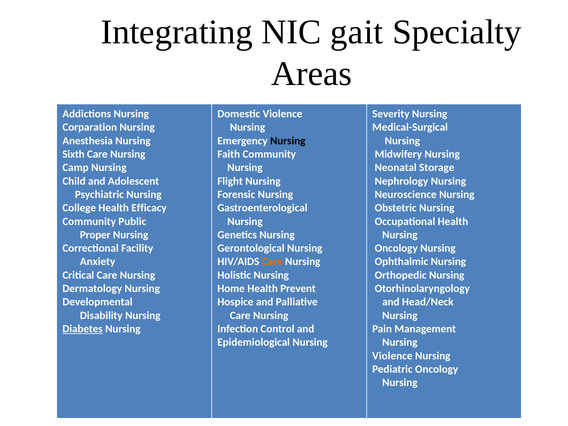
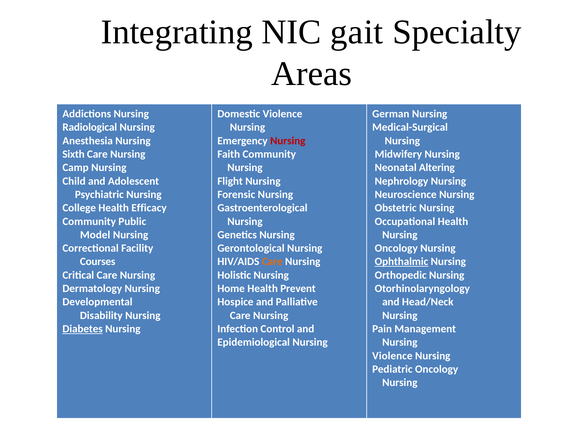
Severity: Severity -> German (391, 114)
Corparation: Corparation -> Radiological (90, 127)
Nursing colour: black -> red (288, 141)
Storage: Storage -> Altering (437, 168)
Proper: Proper -> Model (95, 235)
Anxiety: Anxiety -> Courses (98, 262)
Ophthalmic underline: none -> present (401, 262)
